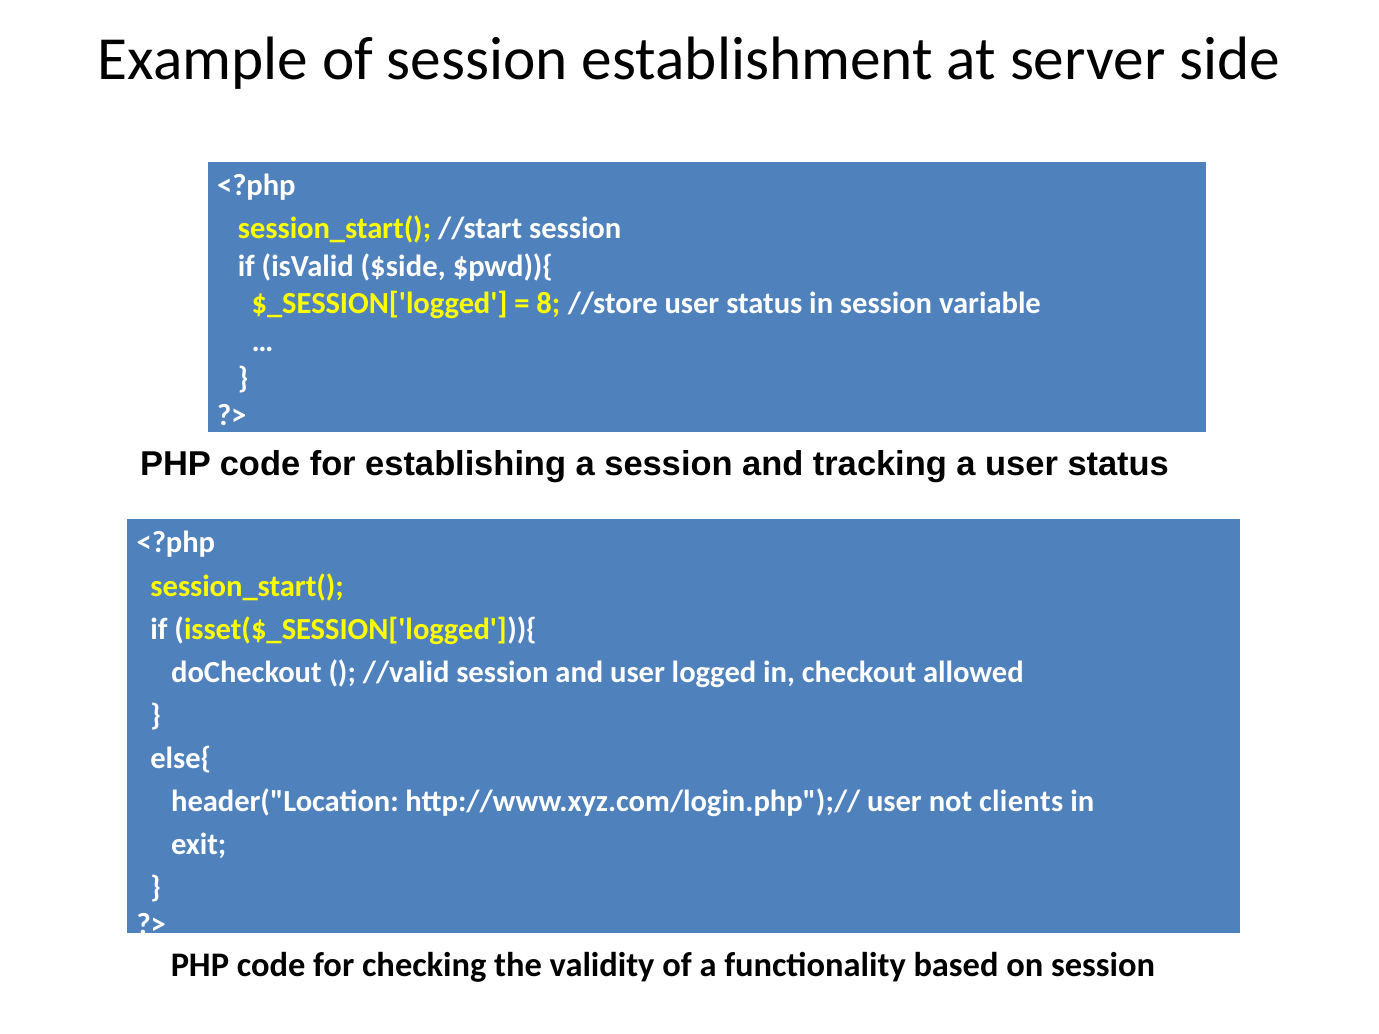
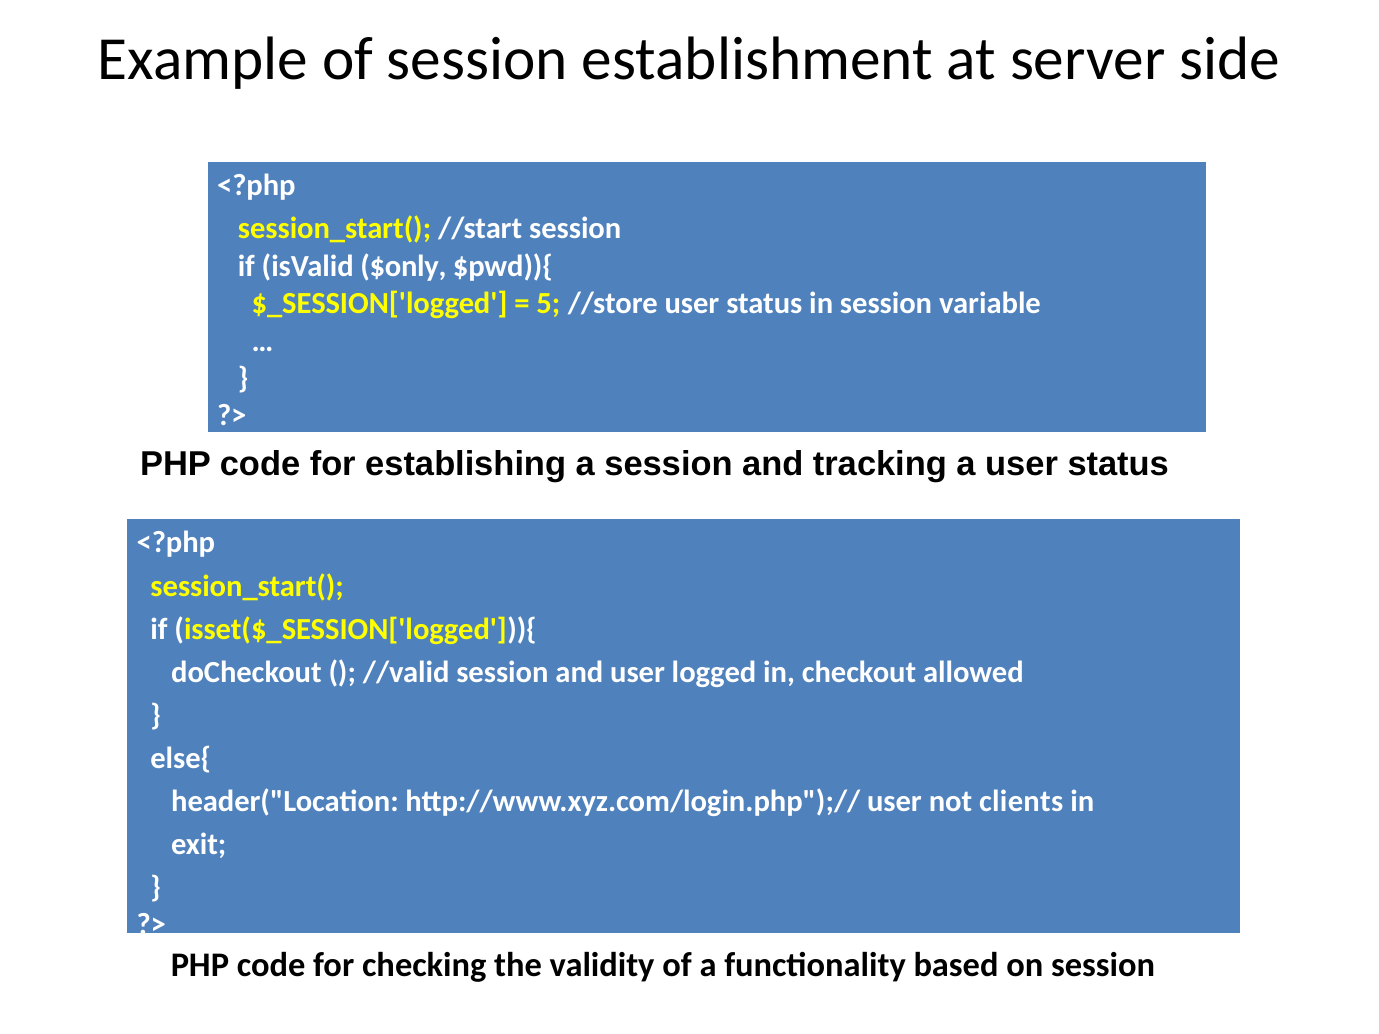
$side: $side -> $only (403, 266)
8: 8 -> 5 (548, 304)
